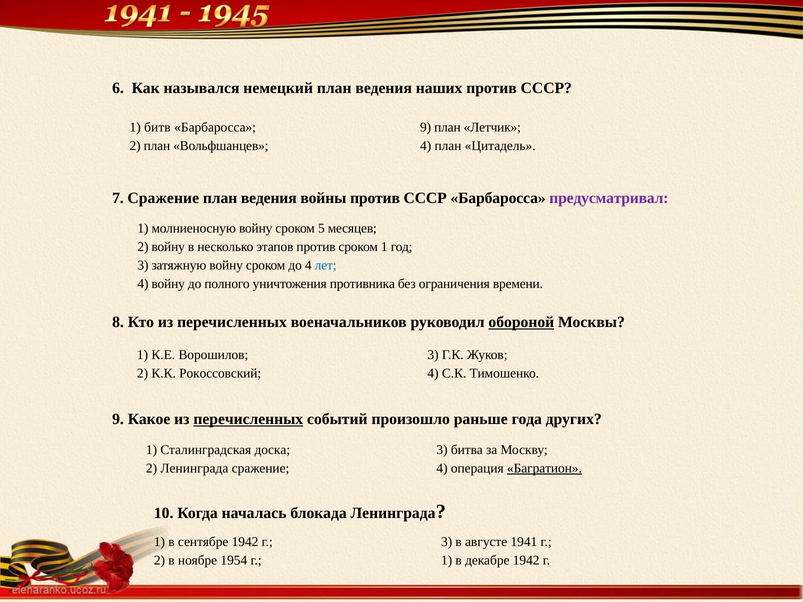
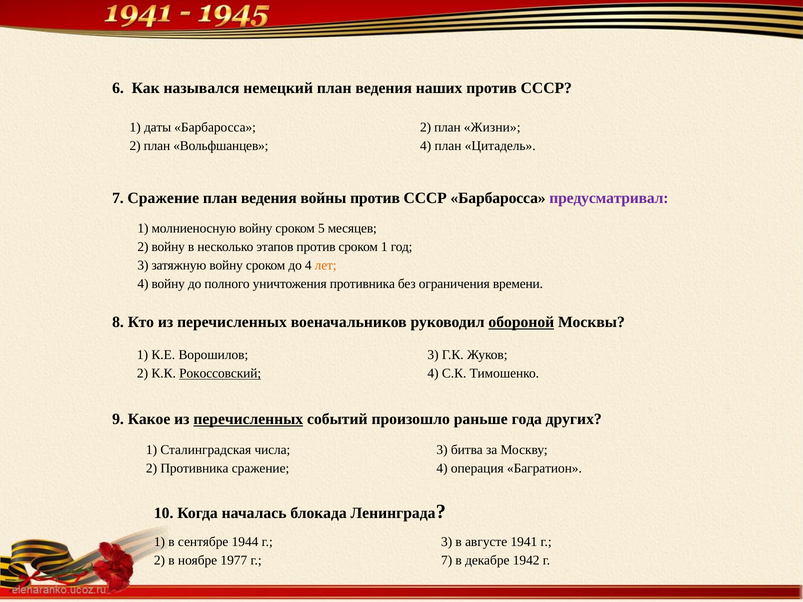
битв: битв -> даты (158, 127)
Барбаросса 9: 9 -> 2 (426, 127)
Летчик: Летчик -> Жизни (492, 127)
лет colour: blue -> orange (326, 265)
Рокоссовский underline: none -> present (220, 374)
доска: доска -> числа (272, 450)
2 Ленинграда: Ленинграда -> Противника (194, 468)
Багратион underline: present -> none (544, 468)
сентябре 1942: 1942 -> 1944 (245, 542)
1954: 1954 -> 1977 (234, 561)
г 1: 1 -> 7 (447, 561)
